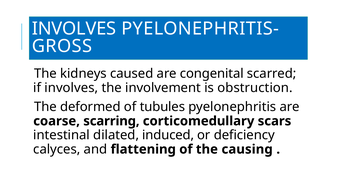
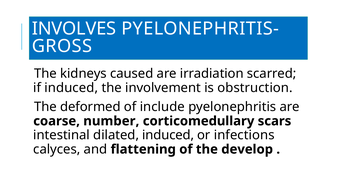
congenital: congenital -> irradiation (212, 74)
if involves: involves -> induced (71, 88)
tubules: tubules -> include (162, 107)
scarring: scarring -> number (111, 121)
deficiency: deficiency -> infections (244, 135)
causing: causing -> develop (247, 150)
